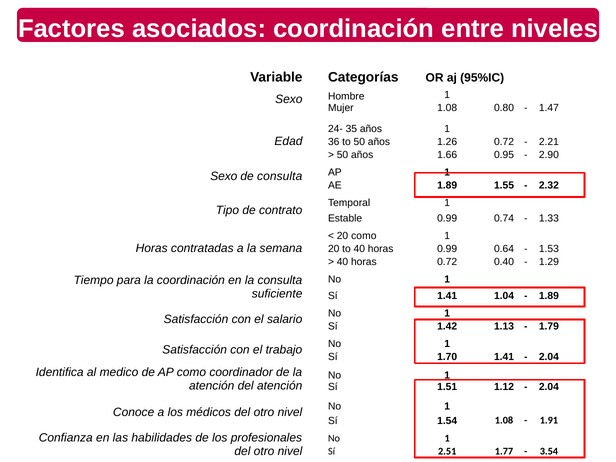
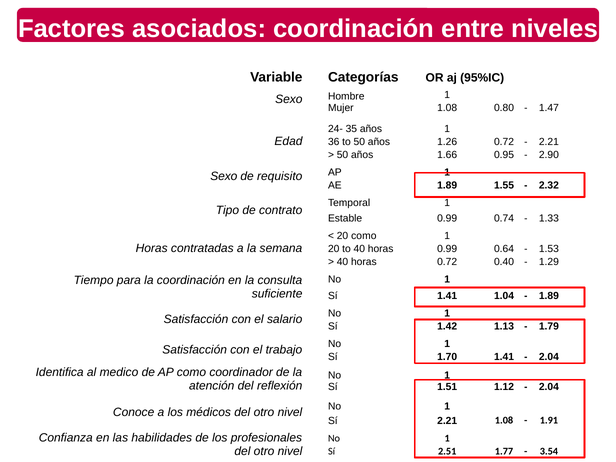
de consulta: consulta -> requisito (280, 176)
del atención: atención -> reflexión (280, 386)
Sí 1.54: 1.54 -> 2.21 (447, 421)
